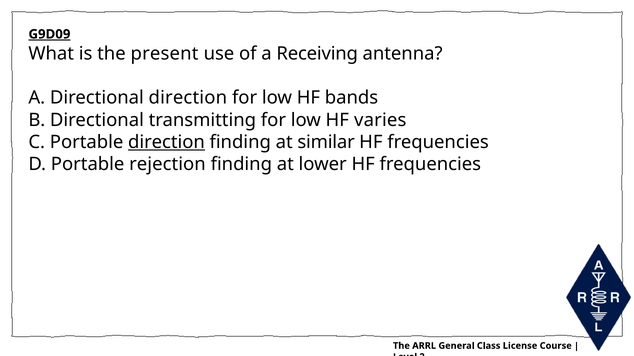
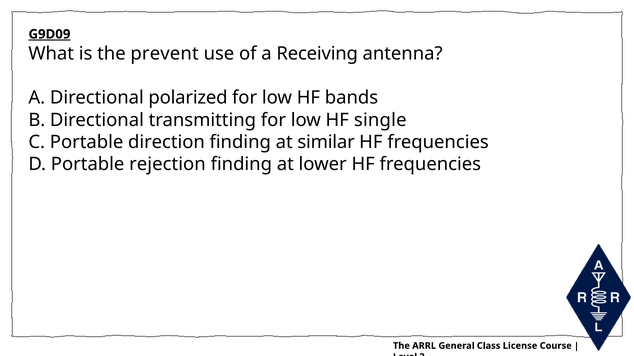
present: present -> prevent (165, 54)
Directional direction: direction -> polarized (188, 98)
varies: varies -> single (380, 120)
direction underline: present -> none (166, 142)
